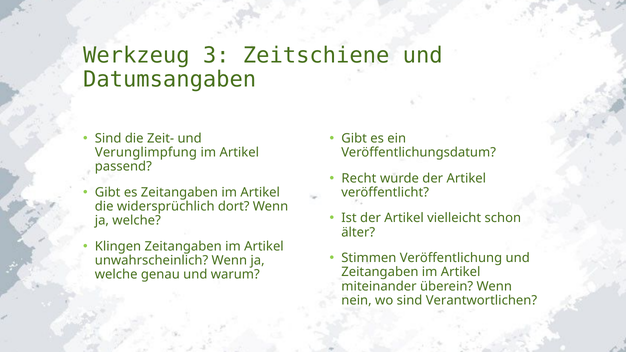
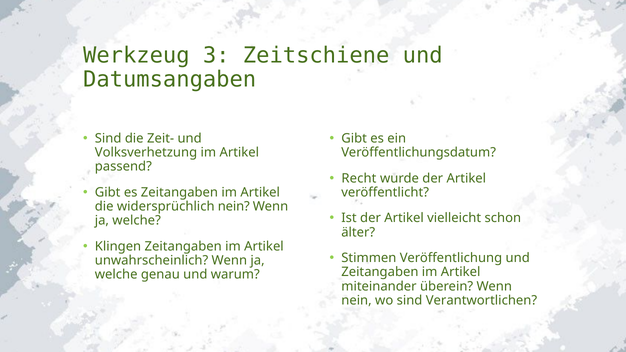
Verunglimpfung: Verunglimpfung -> Volksverhetzung (146, 153)
widersprüchlich dort: dort -> nein (234, 207)
